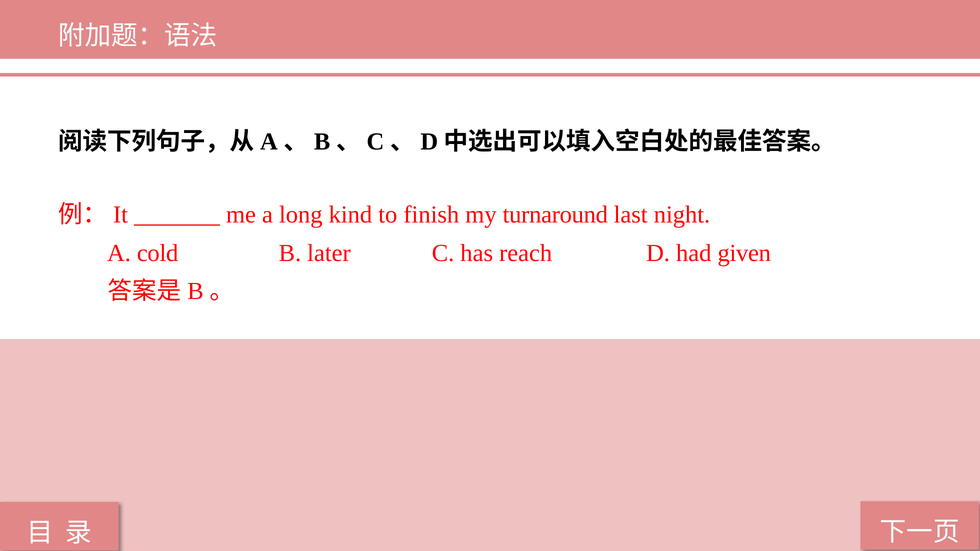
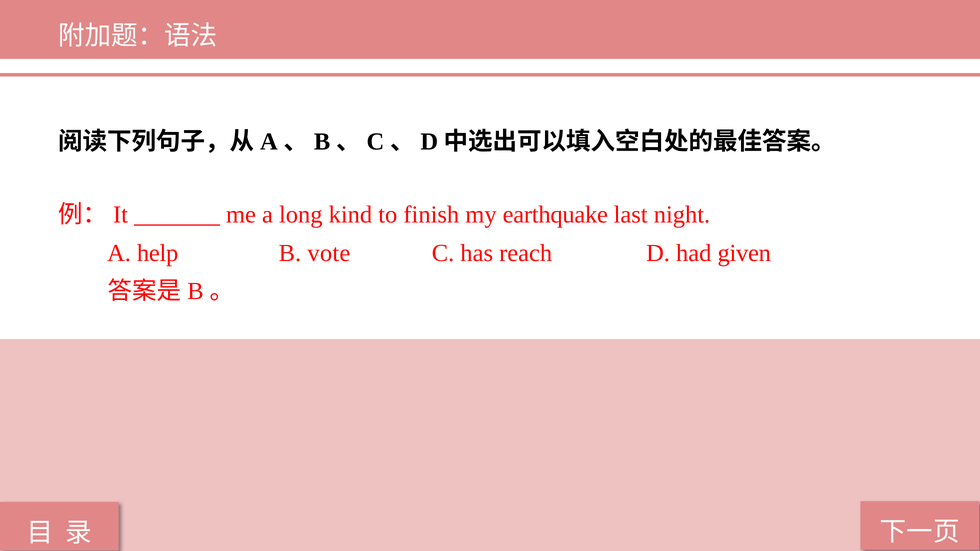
turnaround: turnaround -> earthquake (555, 215)
cold: cold -> help (158, 253)
later: later -> vote (329, 253)
